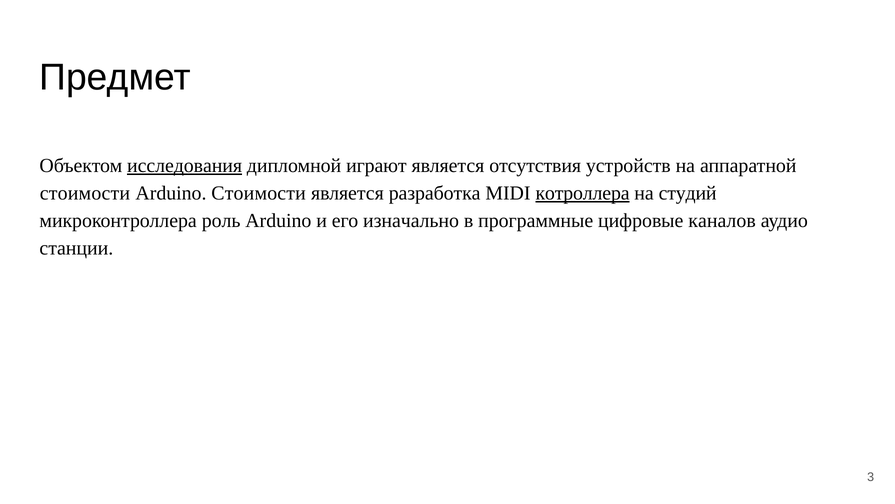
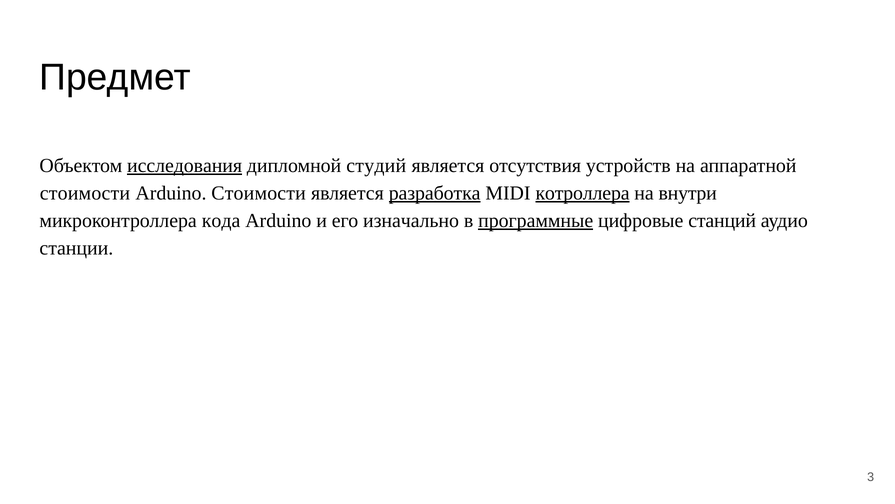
играют: играют -> студий (376, 166)
разработка underline: none -> present (435, 193)
студий: студий -> внутри (688, 193)
роль: роль -> кода (221, 220)
программные underline: none -> present (536, 220)
каналов: каналов -> станций (722, 220)
